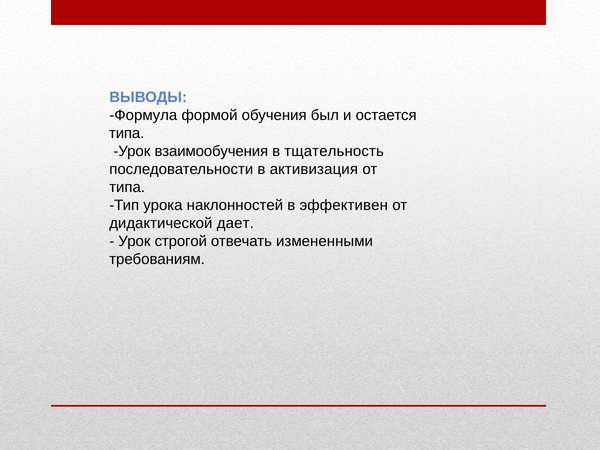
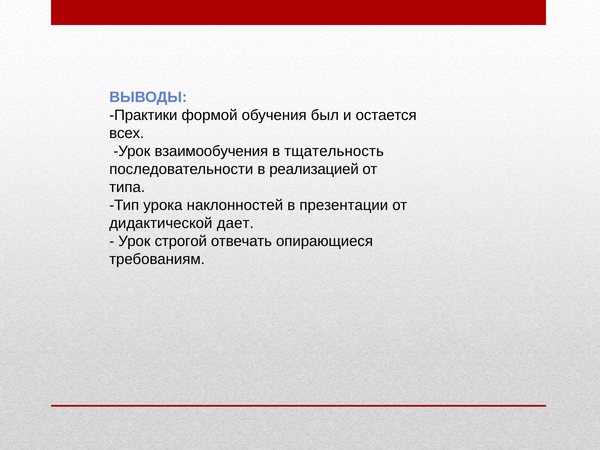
Формула: Формула -> Практики (143, 116)
типа: типа -> всех (127, 134)
активизация: активизация -> реализацией (314, 170)
эффективен: эффективен -> презентации (344, 206)
измененными: измененными -> опирающиеся (325, 242)
